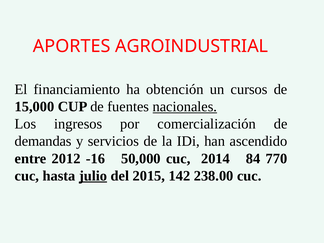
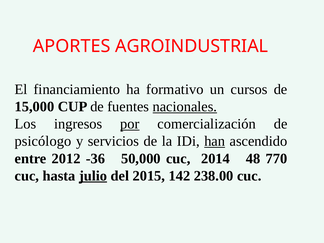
obtención: obtención -> formativo (175, 89)
por underline: none -> present (130, 124)
demandas: demandas -> psicólogo (43, 141)
han underline: none -> present (215, 141)
-16: -16 -> -36 (95, 158)
84: 84 -> 48 (253, 158)
